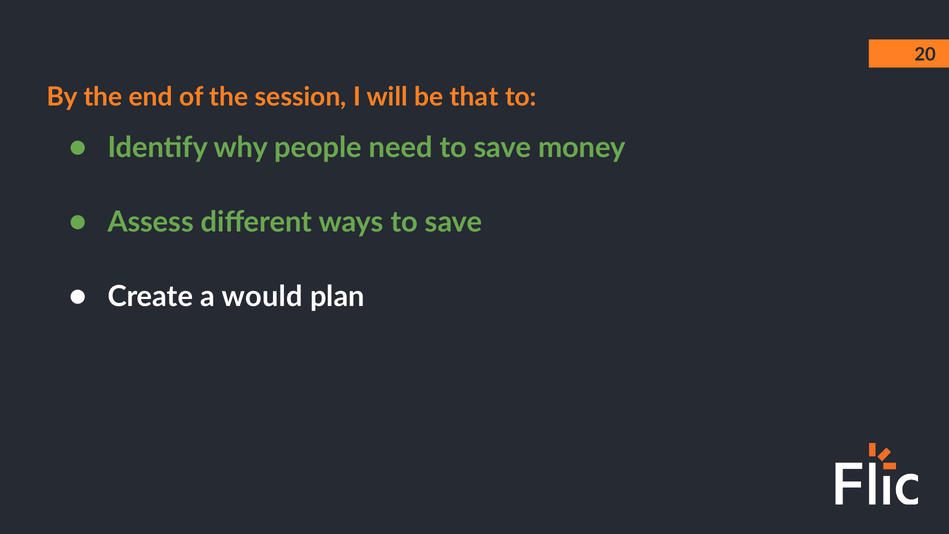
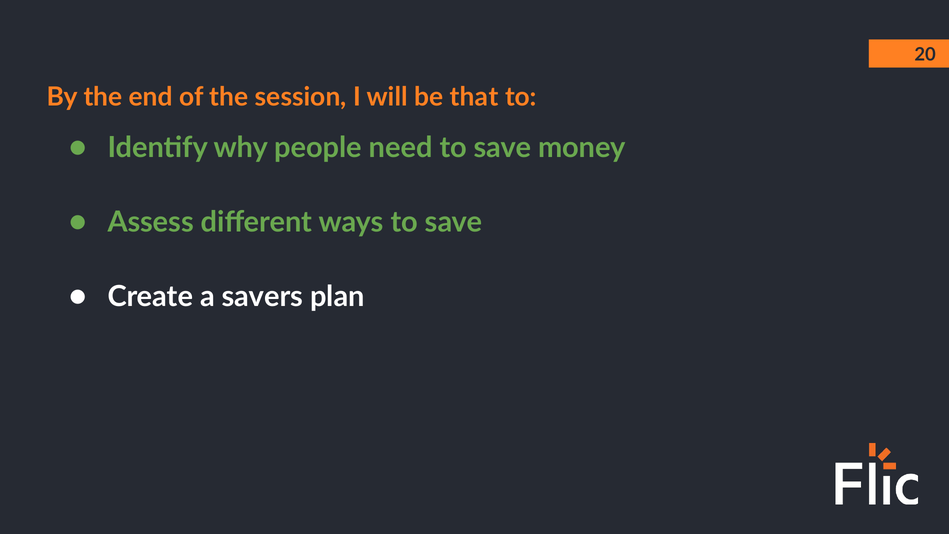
would: would -> savers (262, 297)
